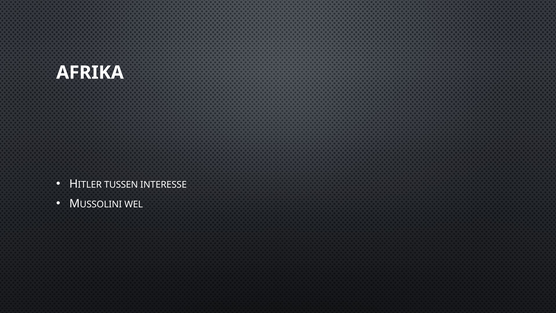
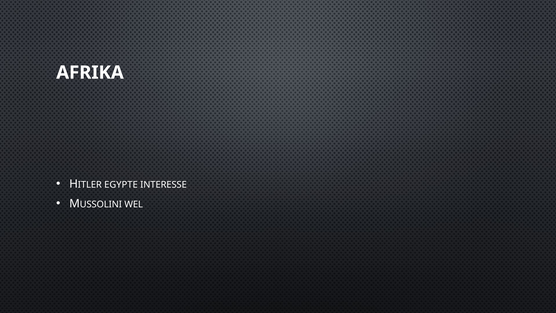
TUSSEN: TUSSEN -> EGYPTE (121, 185)
